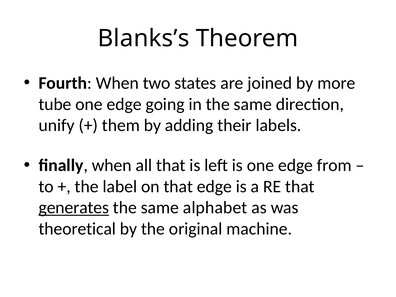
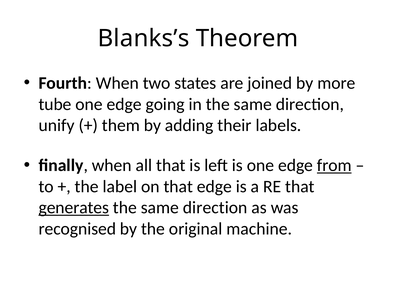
from underline: none -> present (334, 165)
alphabet: alphabet -> direction (215, 208)
theoretical: theoretical -> recognised (77, 229)
